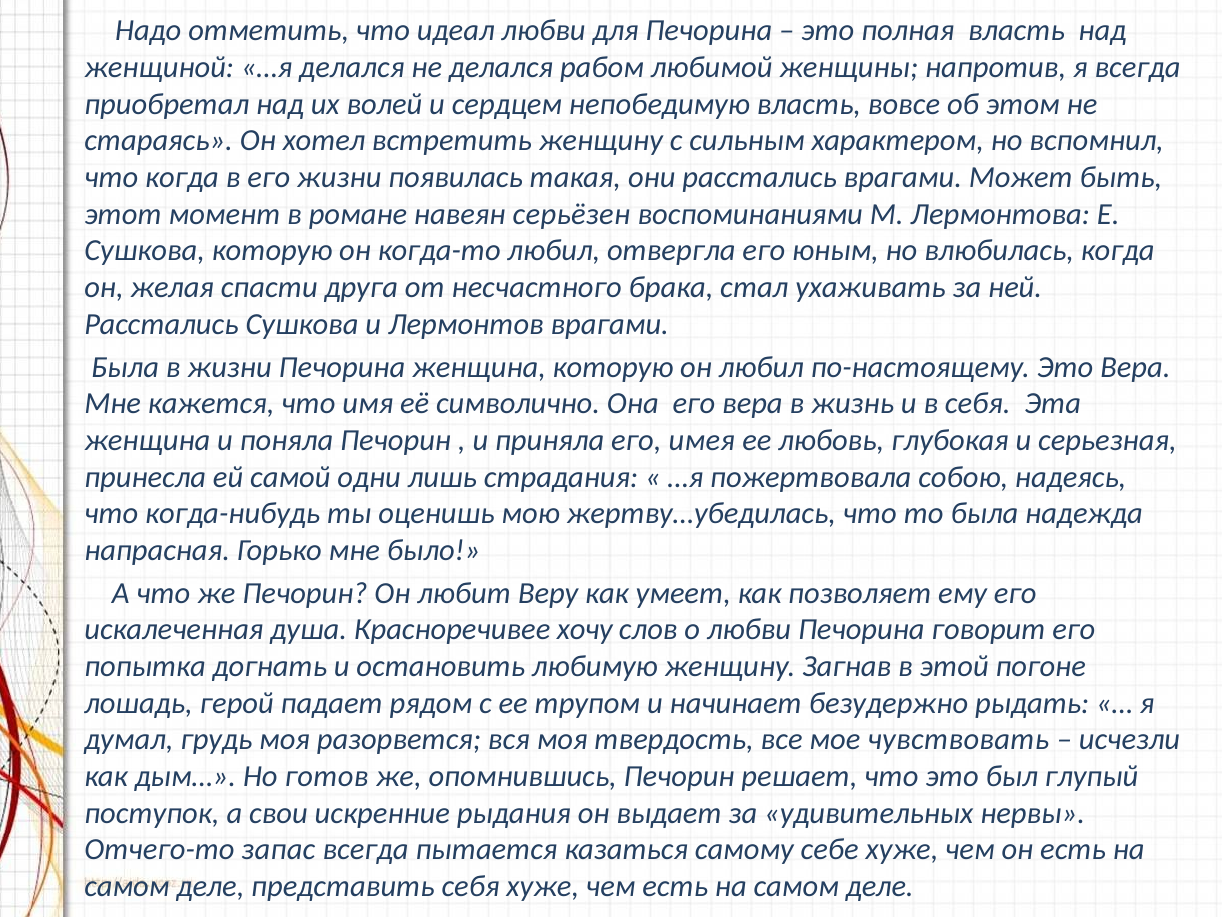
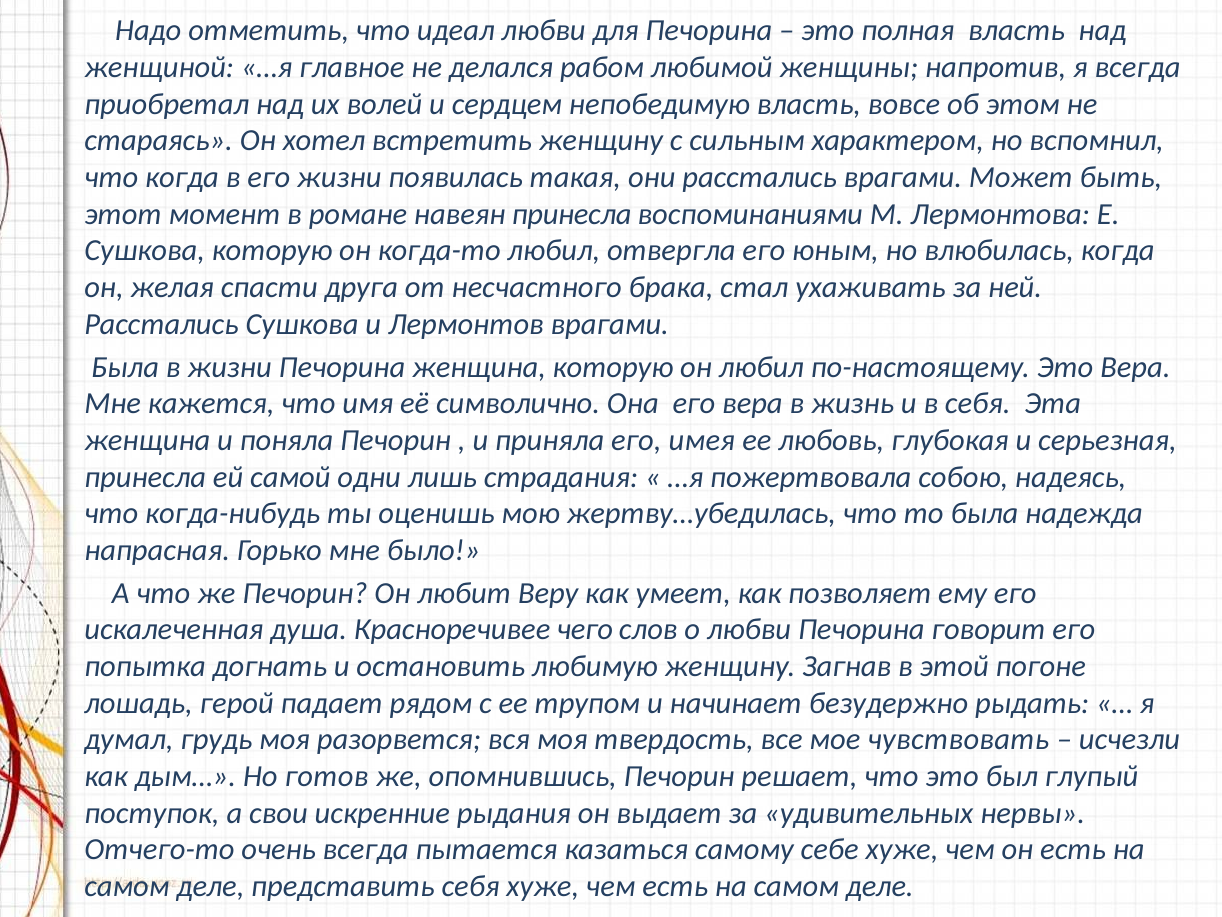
…я делался: делался -> главное (352, 67)
навеян серьёзен: серьёзен -> принесла (572, 214)
хочу: хочу -> чего (585, 629)
запас: запас -> очень (279, 849)
